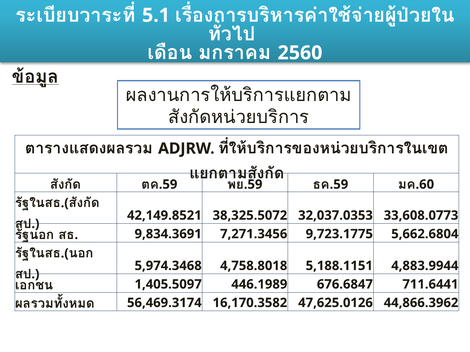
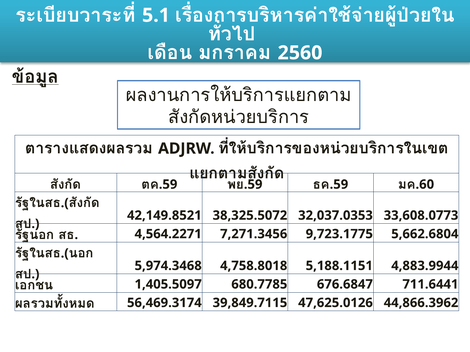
9,834.3691: 9,834.3691 -> 4,564.2271 (168, 234)
446.1989: 446.1989 -> 680.7785 (259, 285)
16,170.3582: 16,170.3582 -> 39,849.7115 (250, 303)
